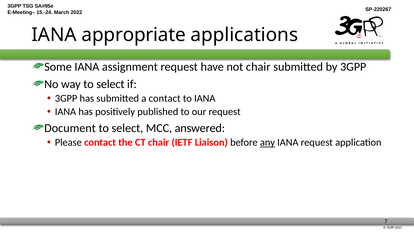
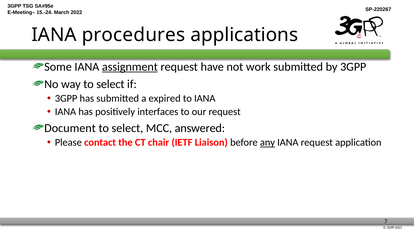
appropriate: appropriate -> procedures (134, 35)
assignment underline: none -> present (130, 67)
not chair: chair -> work (258, 67)
a contact: contact -> expired (165, 98)
published: published -> interfaces (158, 112)
